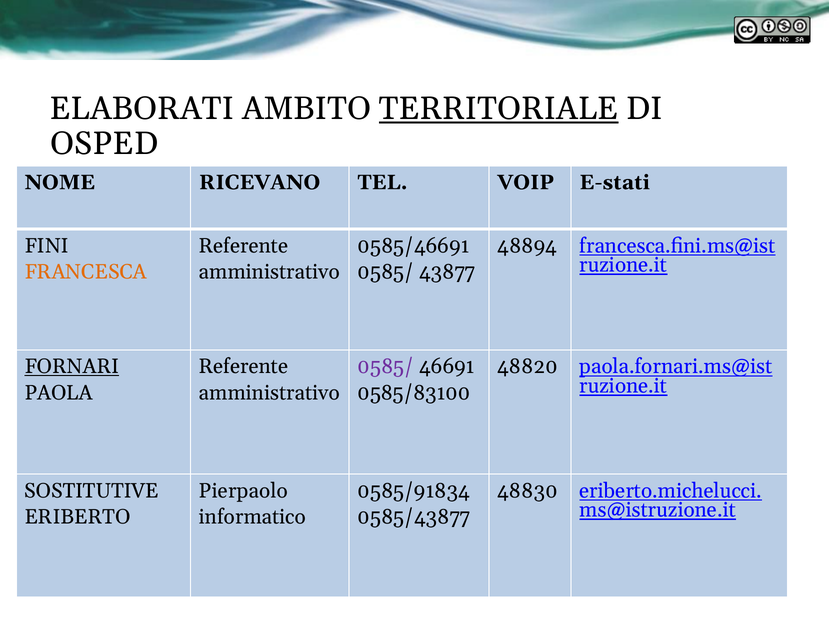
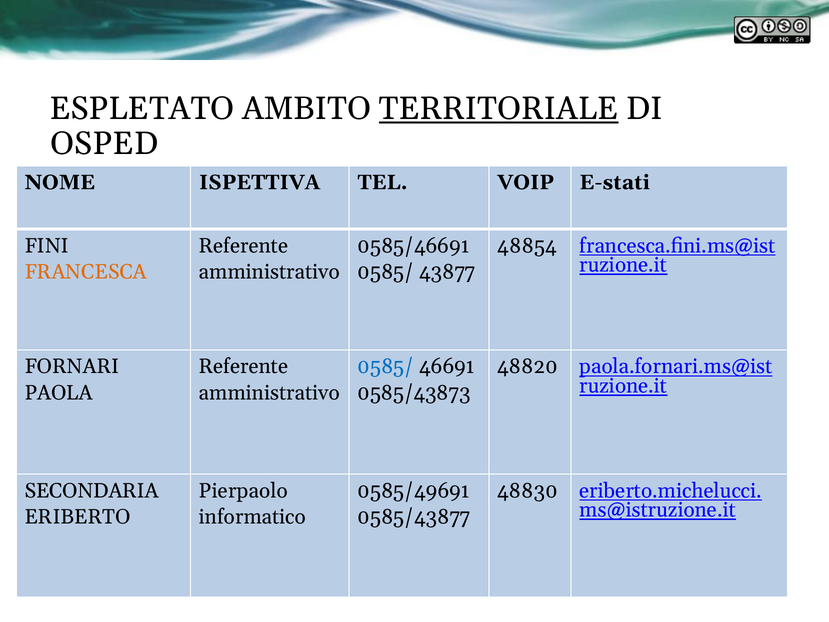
ELABORATI: ELABORATI -> ESPLETATO (142, 109)
RICEVANO: RICEVANO -> ISPETTIVA (260, 182)
48894: 48894 -> 48854 (527, 246)
FORNARI underline: present -> none (72, 367)
0585/ colour: purple -> blue (386, 367)
0585/83100: 0585/83100 -> 0585/43873 (414, 393)
SOSTITUTIVE: SOSTITUTIVE -> SECONDARIA (92, 491)
0585/91834: 0585/91834 -> 0585/49691 (414, 491)
